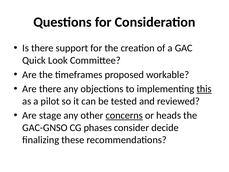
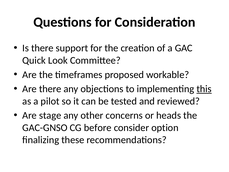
concerns underline: present -> none (124, 115)
phases: phases -> before (98, 128)
decide: decide -> option (165, 128)
